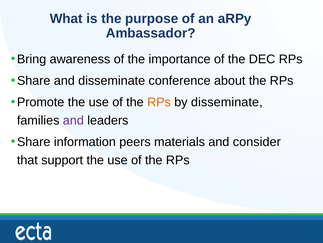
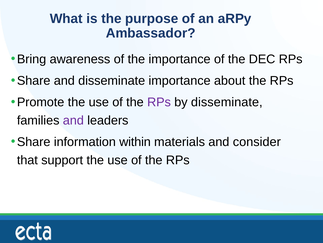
disseminate conference: conference -> importance (180, 81)
RPs colour: orange -> purple (159, 102)
peers: peers -> within (135, 142)
